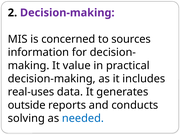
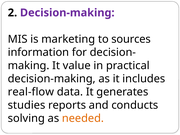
concerned: concerned -> marketing (68, 39)
real-uses: real-uses -> real-flow (31, 92)
outside: outside -> studies (27, 105)
needed colour: blue -> orange (83, 118)
